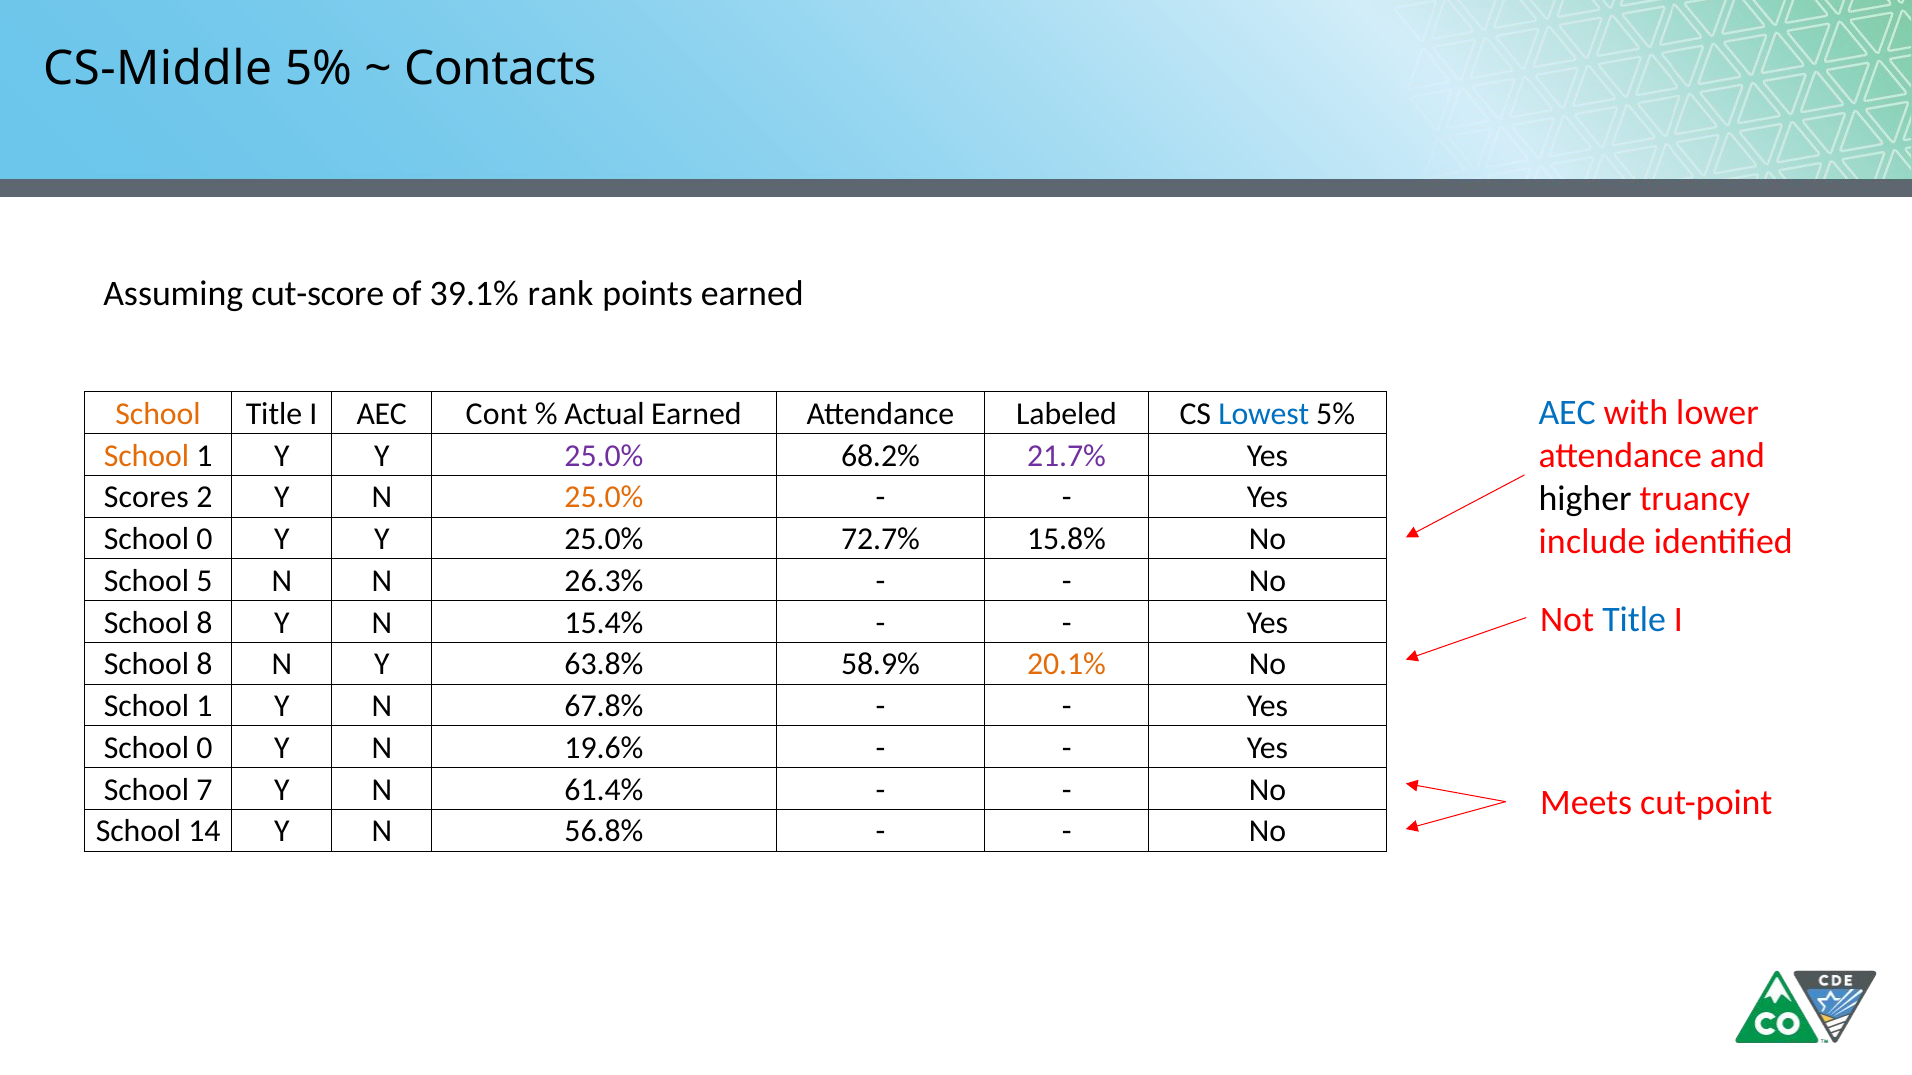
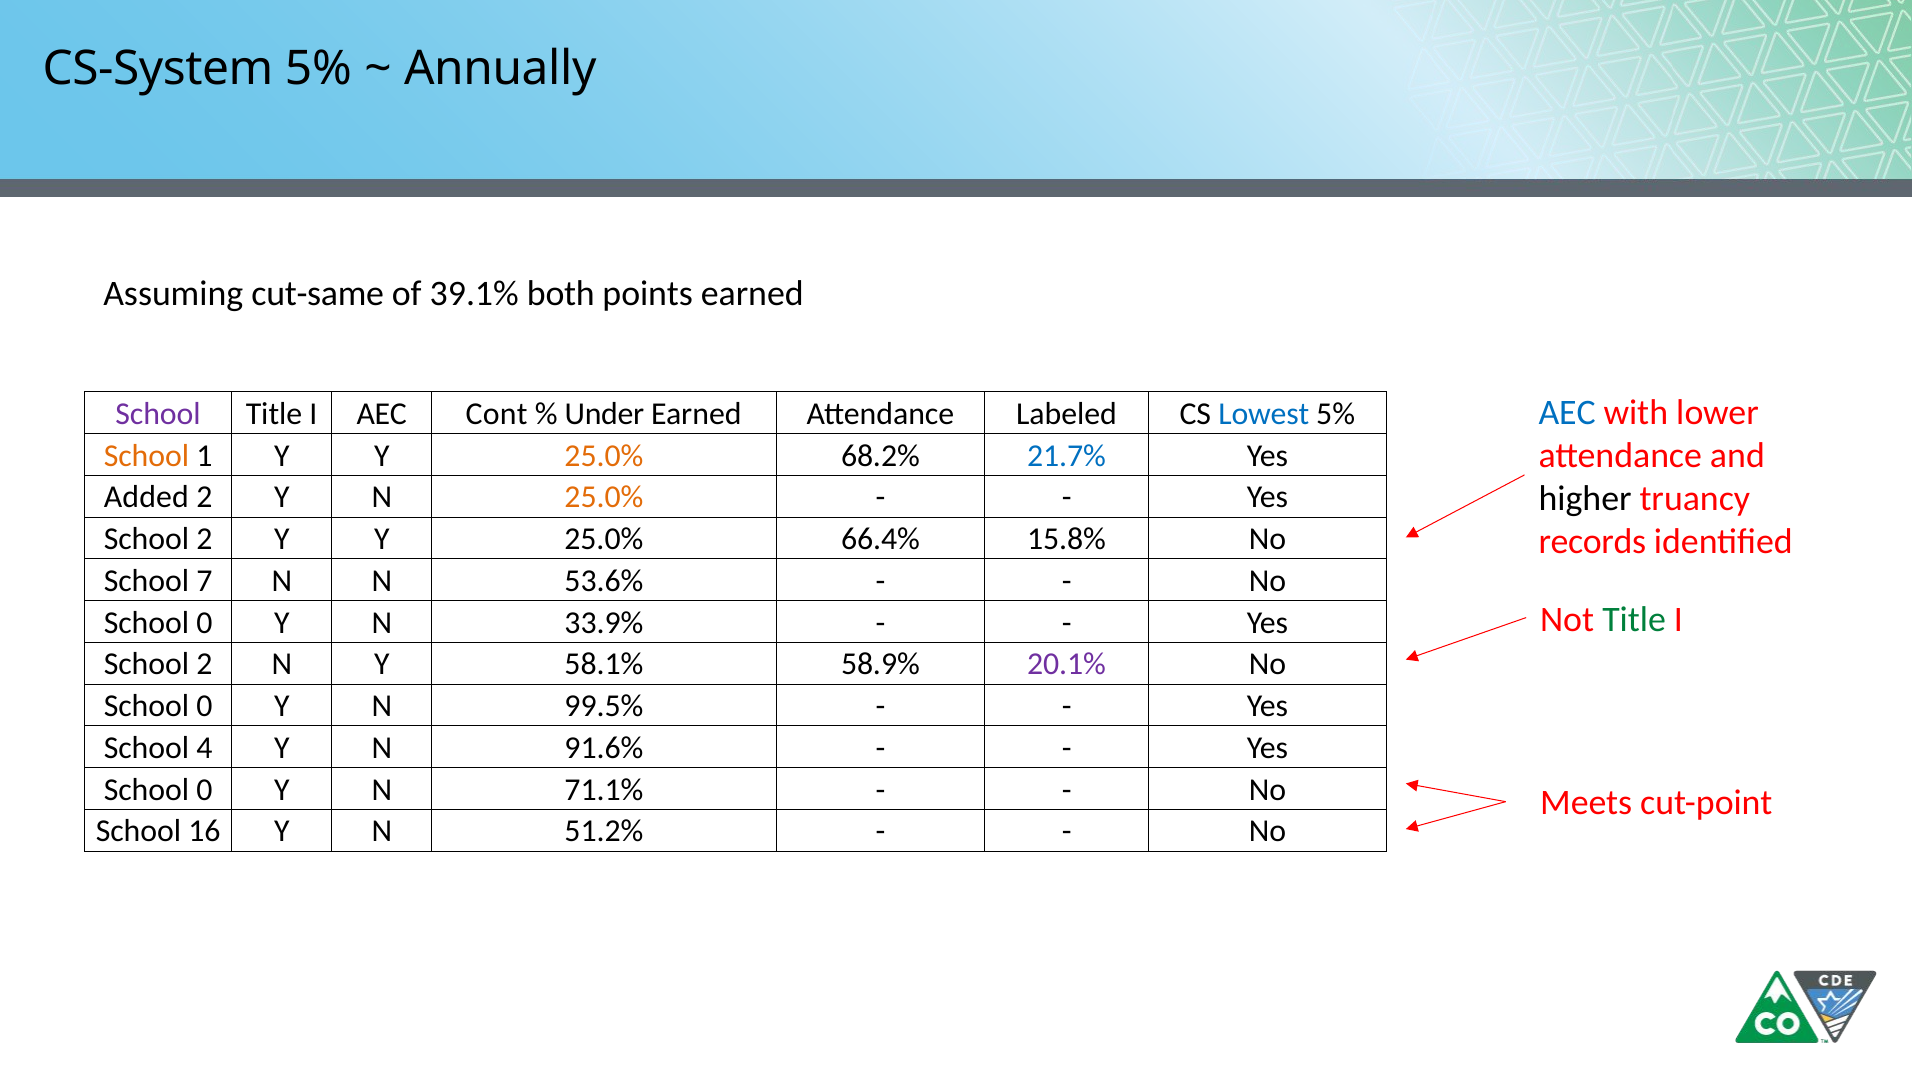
CS-Middle: CS-Middle -> CS-System (158, 69)
Contacts: Contacts -> Annually (500, 69)
cut-score: cut-score -> cut-same (318, 293)
rank: rank -> both (561, 293)
School colour: orange -> purple (158, 414)
Actual: Actual -> Under (604, 414)
25.0% colour: purple -> orange (604, 456)
21.7% colour: purple -> blue (1067, 456)
Scores: Scores -> Added (146, 497)
0: 0 -> 2 (204, 539)
72.7%: 72.7% -> 66.4% (880, 539)
include: include -> records (1592, 542)
5: 5 -> 7 (204, 581)
26.3%: 26.3% -> 53.6% (604, 581)
Title colour: blue -> green (1634, 620)
8: 8 -> 0 (204, 623)
15.4%: 15.4% -> 33.9% (604, 623)
8: 8 -> 2 (204, 665)
63.8%: 63.8% -> 58.1% (604, 665)
20.1% colour: orange -> purple (1067, 665)
1: 1 -> 0 (204, 706)
67.8%: 67.8% -> 99.5% (604, 706)
0: 0 -> 4 (204, 748)
19.6%: 19.6% -> 91.6% (604, 748)
7: 7 -> 0 (204, 790)
61.4%: 61.4% -> 71.1% (604, 790)
14: 14 -> 16 (204, 832)
56.8%: 56.8% -> 51.2% (604, 832)
